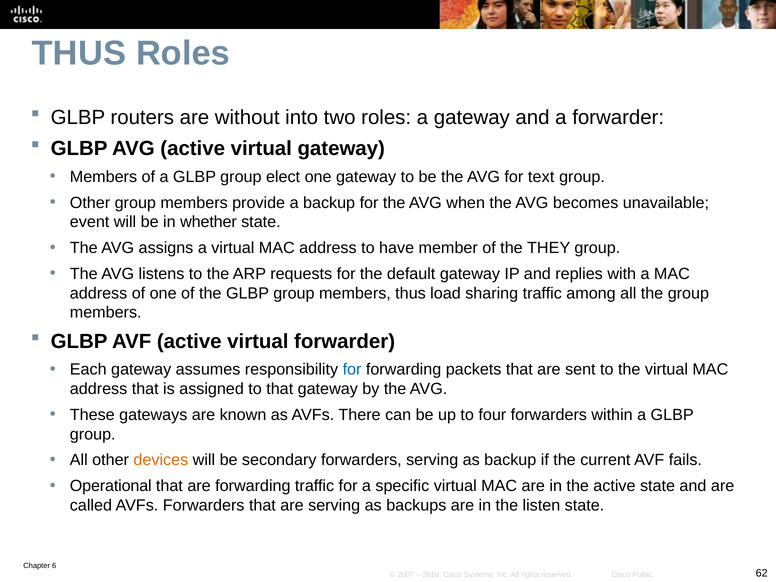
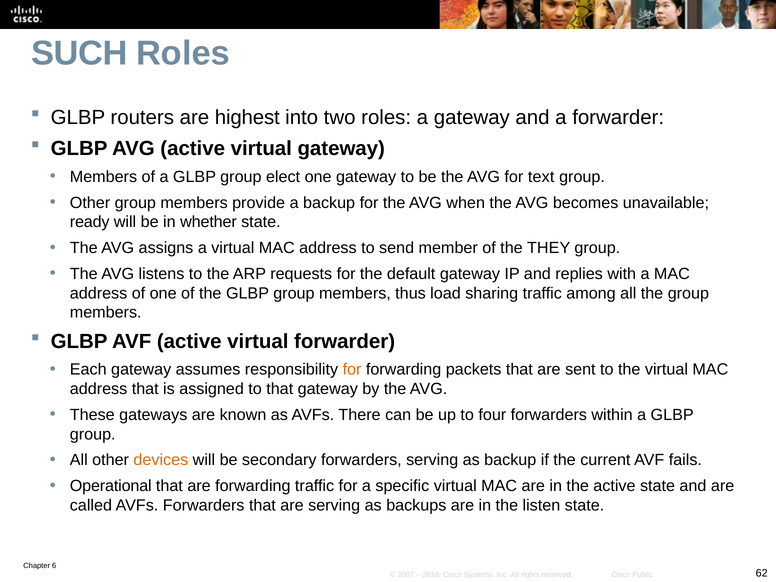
THUS: THUS -> SUCH (79, 53)
without: without -> highest (247, 118)
event: event -> ready (90, 222)
have: have -> send (397, 248)
for colour: blue -> orange (352, 370)
